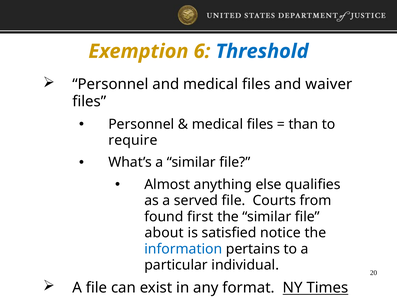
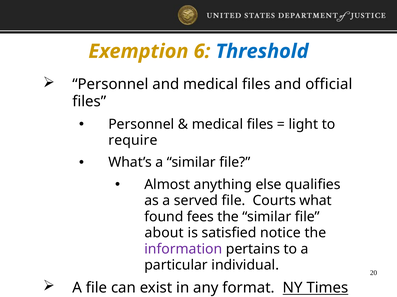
waiver: waiver -> official (329, 84)
than: than -> light (303, 124)
from: from -> what (316, 201)
first: first -> fees (200, 217)
information colour: blue -> purple (183, 250)
